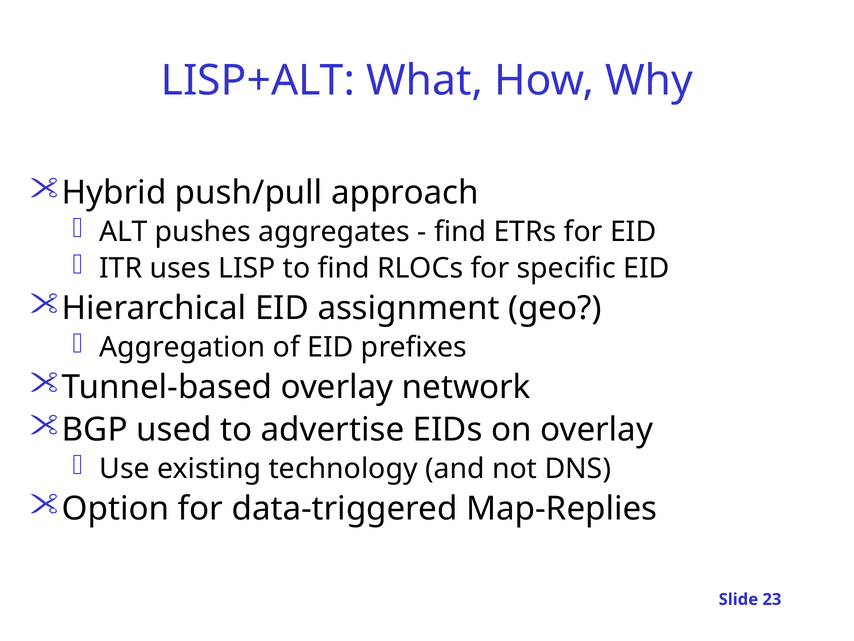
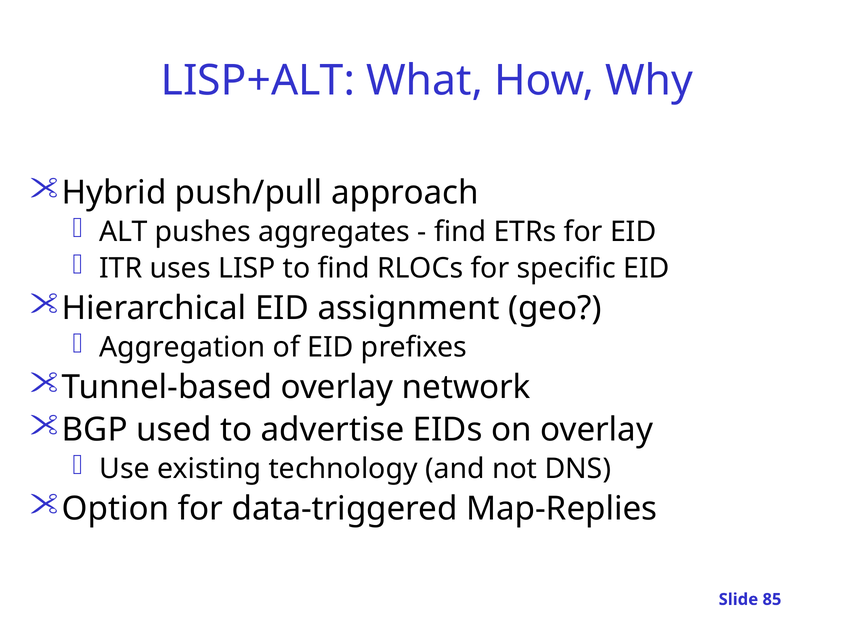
23: 23 -> 85 (772, 599)
